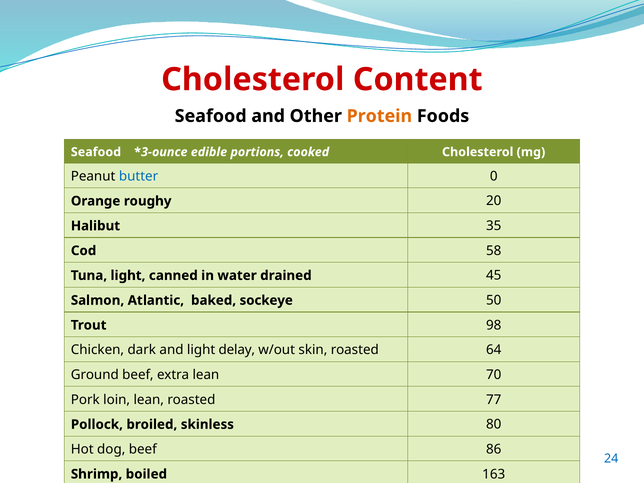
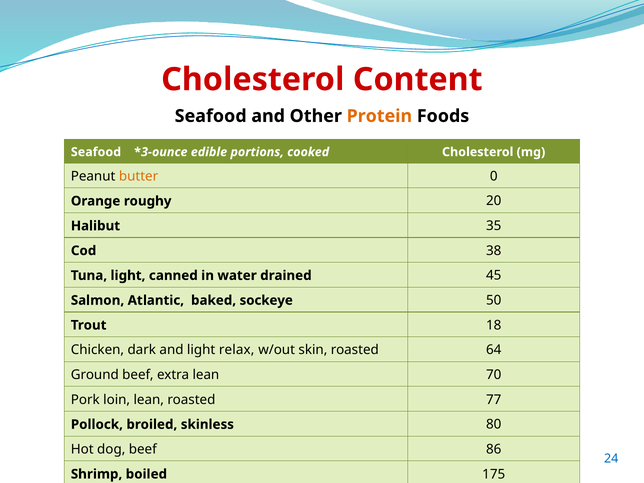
butter colour: blue -> orange (139, 176)
58: 58 -> 38 (494, 251)
98: 98 -> 18 (494, 325)
delay: delay -> relax (237, 350)
163: 163 -> 175 (494, 474)
